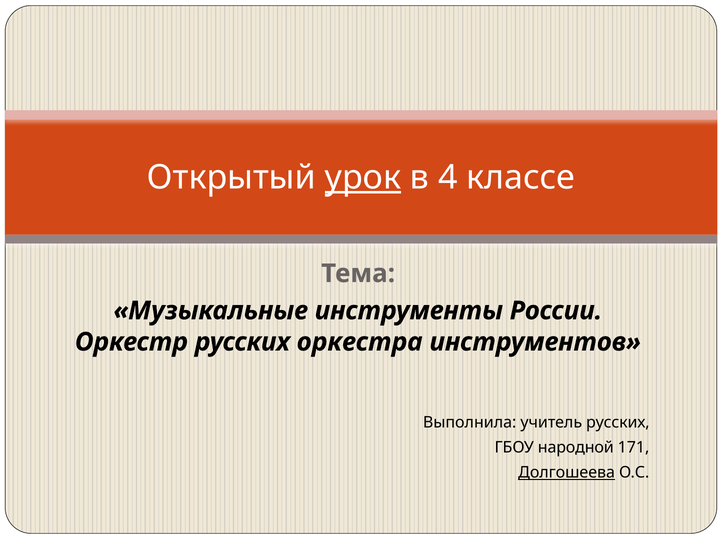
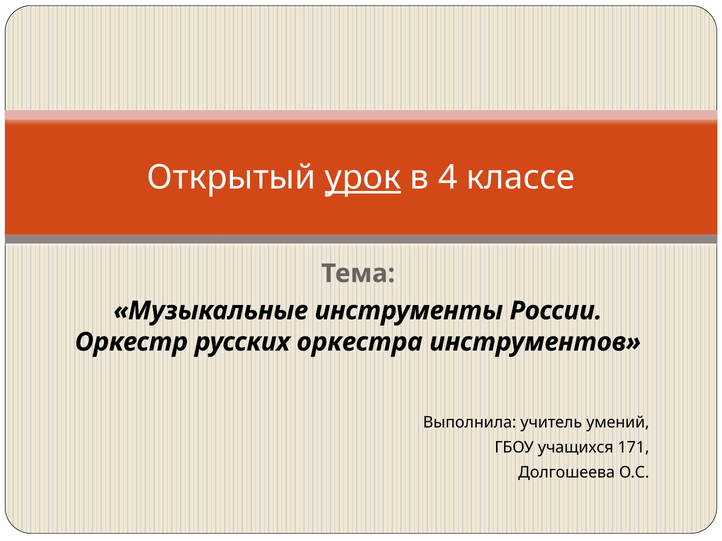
учитель русских: русских -> умений (618, 423)
народной: народной -> учащихся (576, 448)
Долгошеева underline: present -> none (567, 473)
